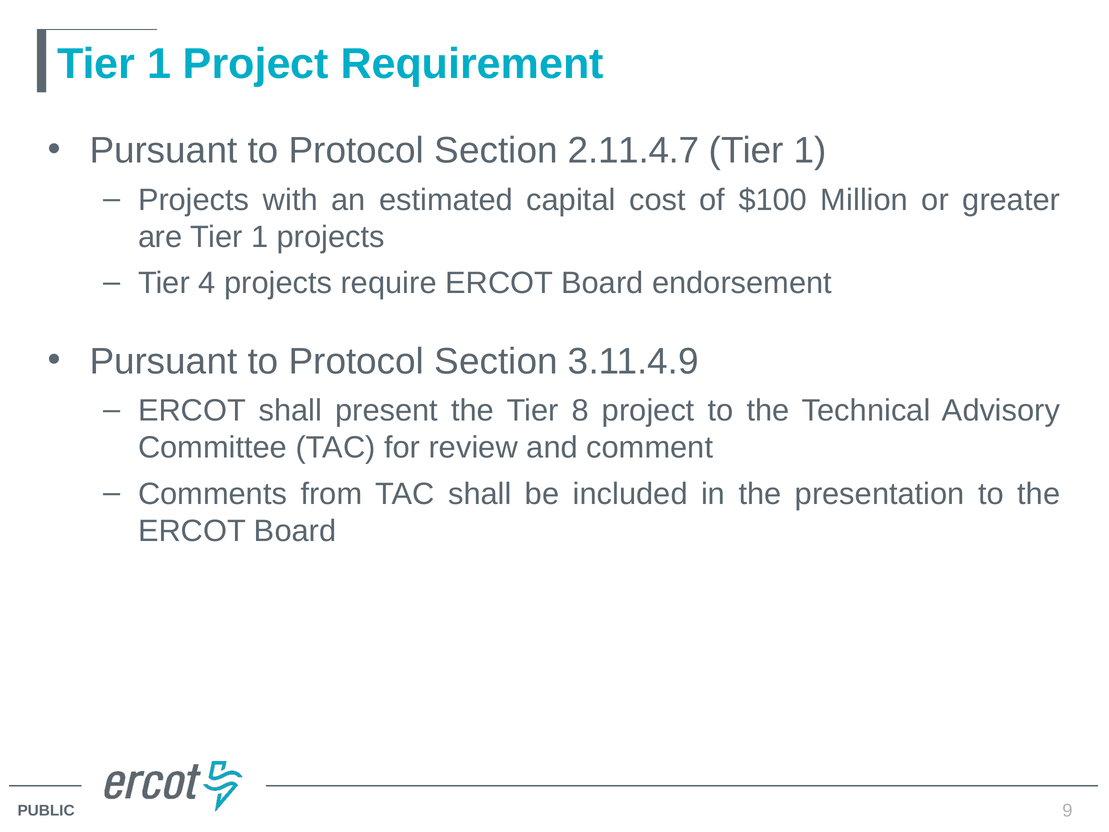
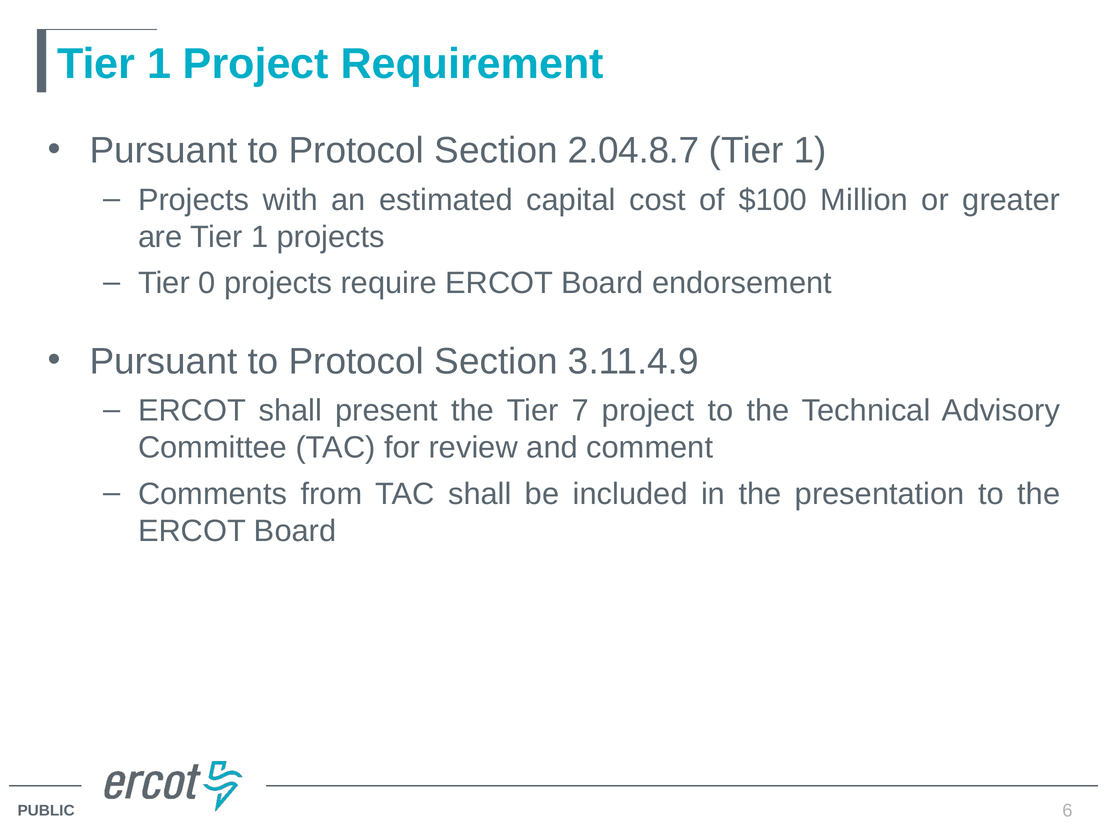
2.11.4.7: 2.11.4.7 -> 2.04.8.7 (634, 150)
4: 4 -> 0 (207, 283)
8: 8 -> 7 (580, 411)
9: 9 -> 6 (1067, 810)
